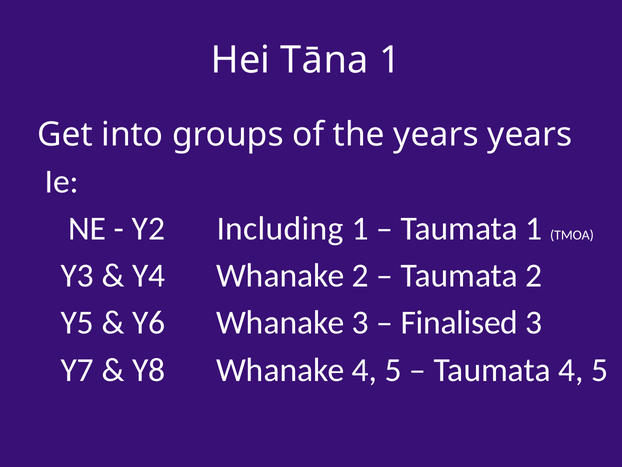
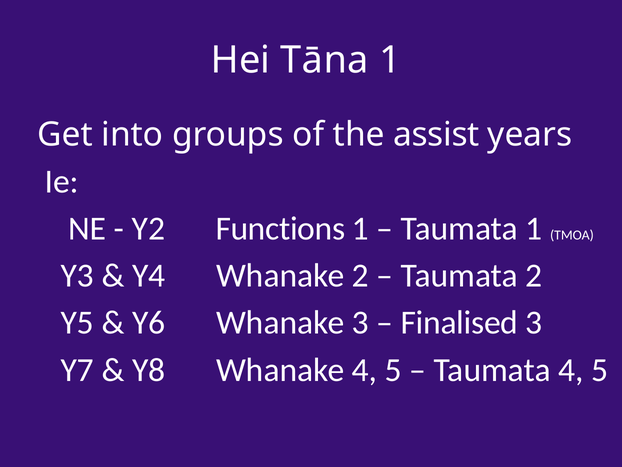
the years: years -> assist (436, 134)
Including: Including -> Functions (280, 229)
